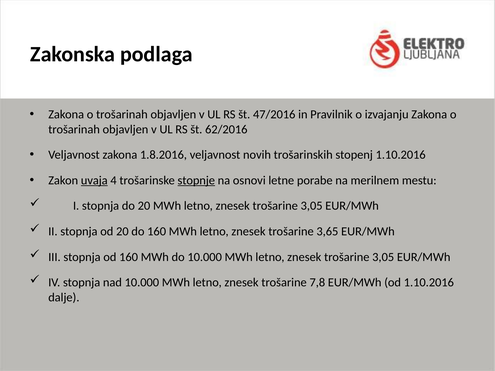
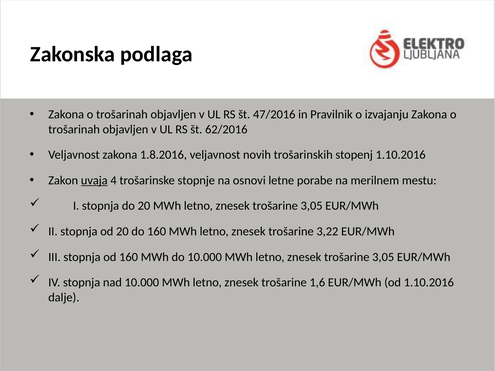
stopnje underline: present -> none (196, 180)
3,65: 3,65 -> 3,22 (327, 232)
7,8: 7,8 -> 1,6 (317, 283)
